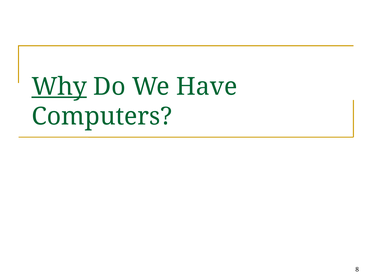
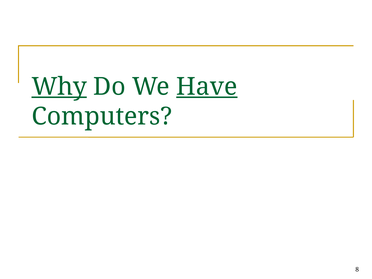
Have underline: none -> present (207, 87)
